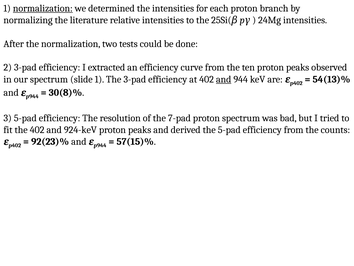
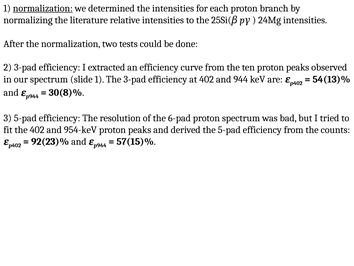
and underline: present -> none (224, 79)
7-pad: 7-pad -> 6-pad (179, 118)
924-keV: 924-keV -> 954-keV (80, 130)
